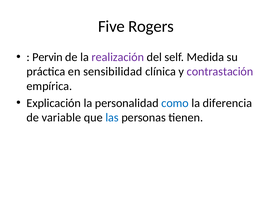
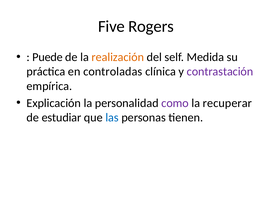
Pervin: Pervin -> Puede (48, 57)
realización colour: purple -> orange (118, 57)
sensibilidad: sensibilidad -> controladas (113, 72)
como colour: blue -> purple (175, 103)
diferencia: diferencia -> recuperar (227, 103)
variable: variable -> estudiar (61, 118)
